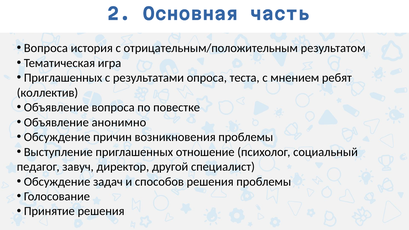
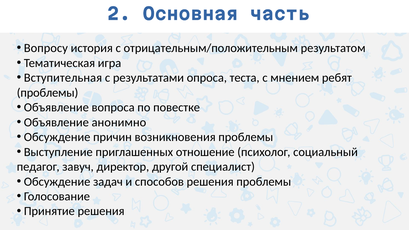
Вопроса: Вопроса -> Вопросу (46, 48)
Приглашенных: Приглашенных -> Вступительная (63, 78)
коллектив: коллектив -> проблемы (48, 93)
